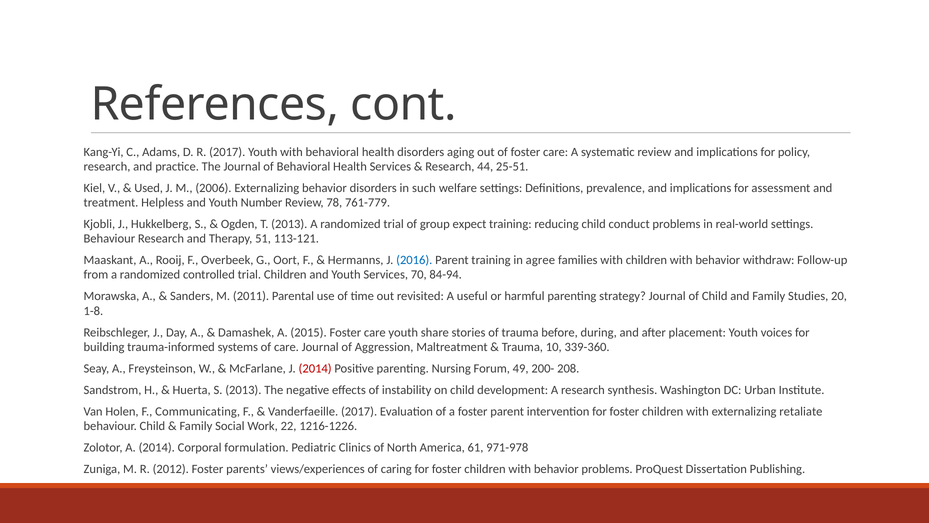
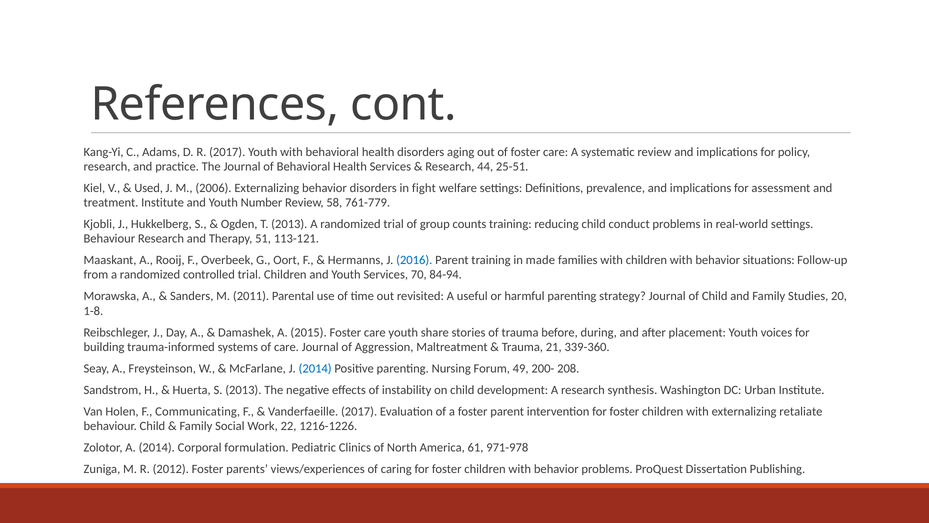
such: such -> fight (424, 188)
treatment Helpless: Helpless -> Institute (163, 203)
78: 78 -> 58 (334, 203)
expect: expect -> counts (470, 224)
agree: agree -> made (540, 260)
withdraw: withdraw -> situations (769, 260)
10: 10 -> 21 (554, 347)
2014 colour: red -> blue (315, 368)
